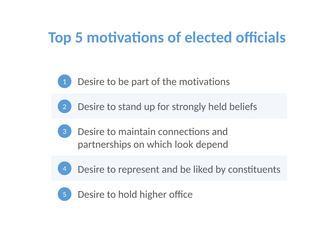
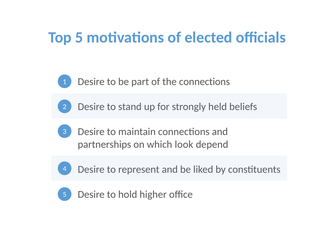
the motivations: motivations -> connections (204, 82)
